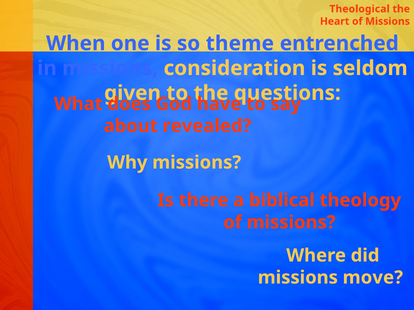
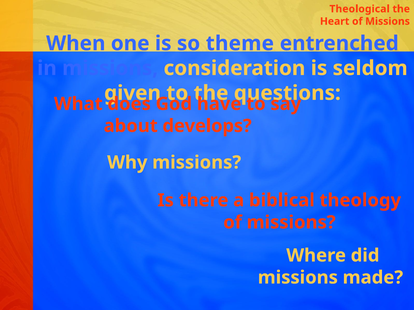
revealed: revealed -> develops (207, 126)
move: move -> made (373, 278)
